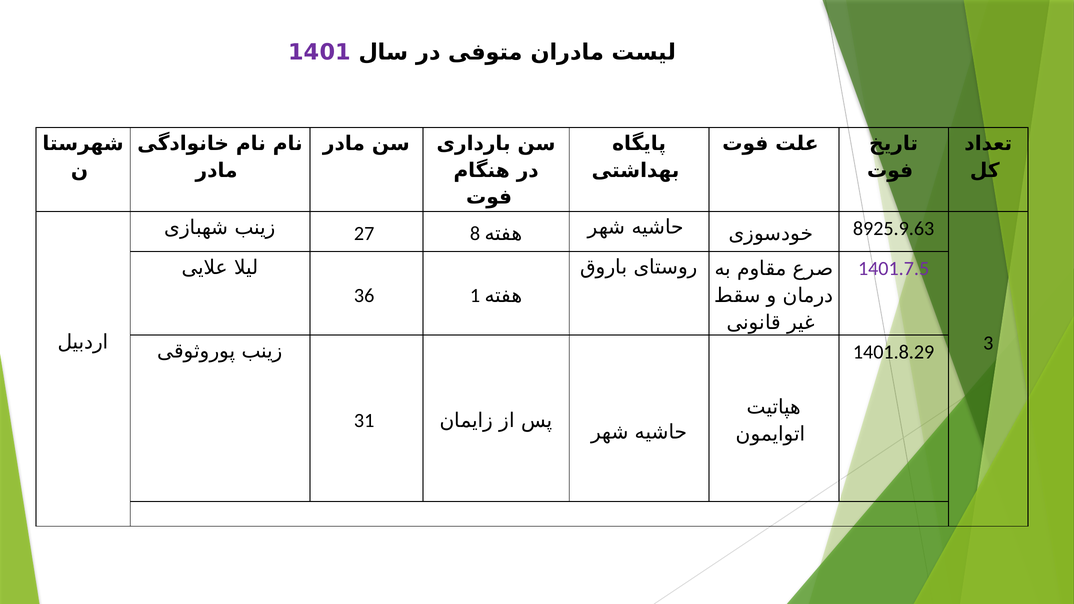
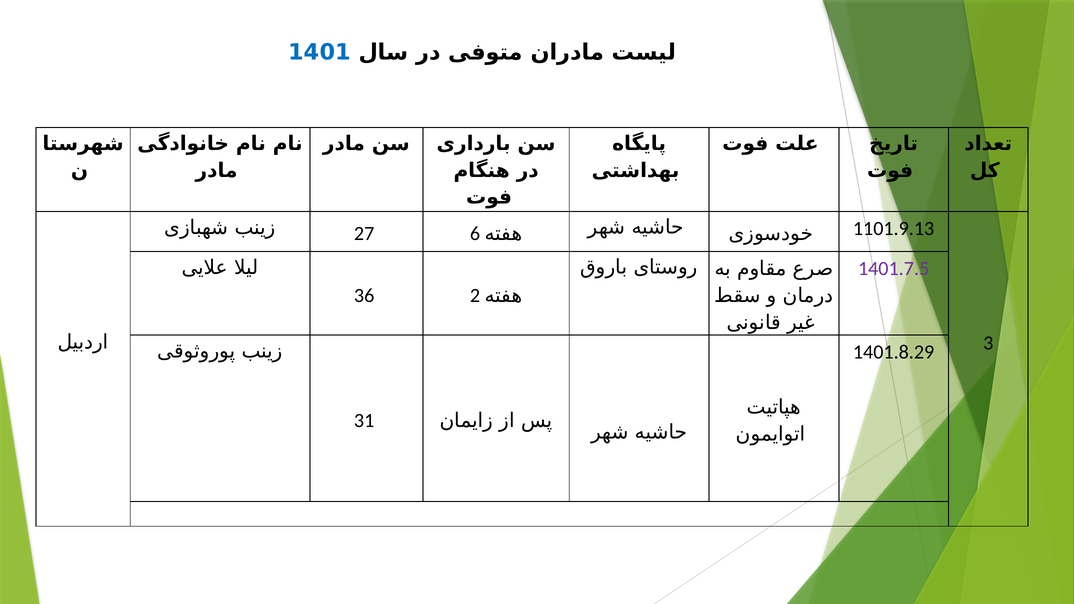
1401 colour: purple -> blue (320, 53)
8: 8 -> 6 (475, 234)
8925.9.63: 8925.9.63 -> 1101.9.13 (894, 228)
1: 1 -> 2 (475, 296)
